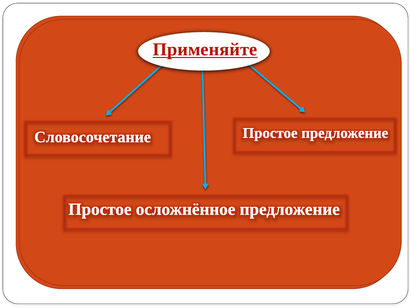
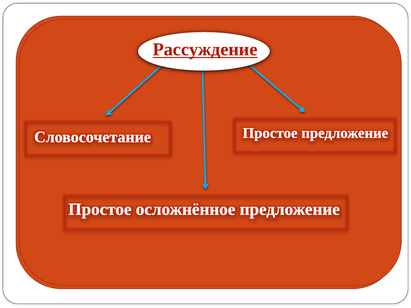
Применяйте: Применяйте -> Рассуждение (205, 50)
